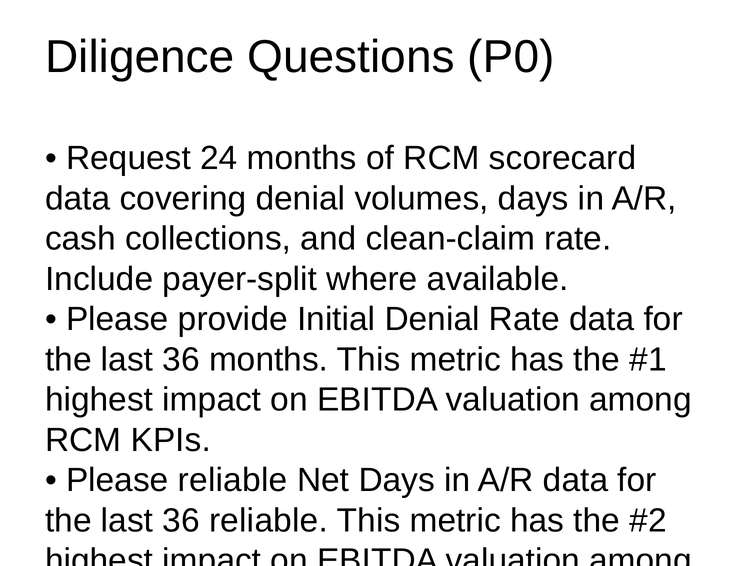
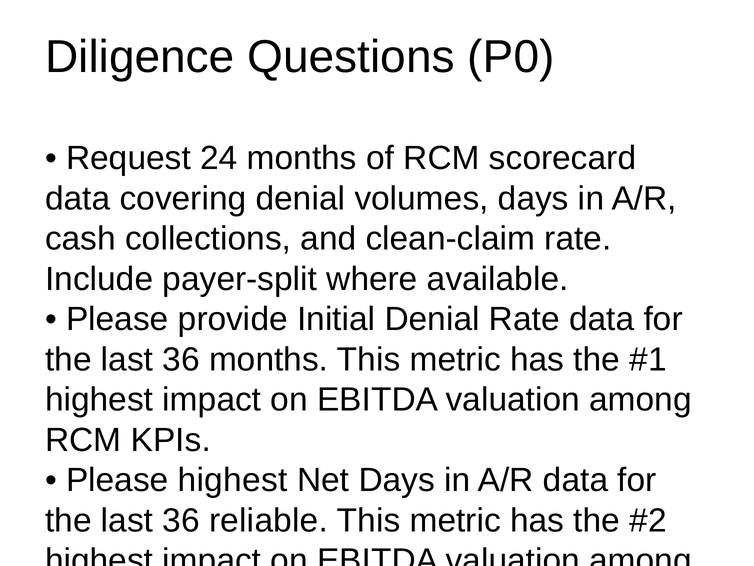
Please reliable: reliable -> highest (233, 480)
